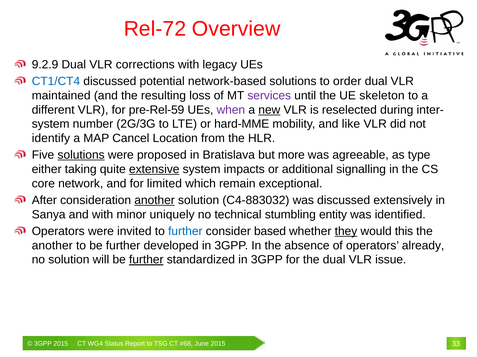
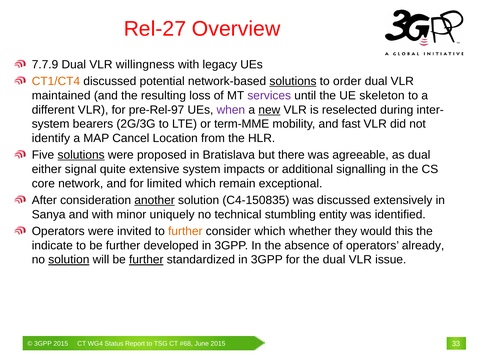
Rel-72: Rel-72 -> Rel-27 (155, 29)
9.2.9: 9.2.9 -> 7.7.9 (45, 65)
corrections: corrections -> willingness (145, 65)
CT1/CT4 colour: blue -> orange (56, 81)
solutions underline: none -> present (293, 81)
pre-Rel-59: pre-Rel-59 -> pre-Rel-97 (157, 110)
number: number -> bearers (93, 124)
hard-MME: hard-MME -> term-MME (242, 124)
like: like -> fast (351, 124)
more: more -> there (291, 155)
as type: type -> dual (419, 155)
taking: taking -> signal (81, 170)
extensive underline: present -> none (154, 170)
C4-883032: C4-883032 -> C4-150835 (256, 201)
further colour: blue -> orange (185, 232)
consider based: based -> which (270, 232)
they underline: present -> none (346, 232)
another: another -> indicate (52, 246)
solution underline: none -> present (69, 260)
